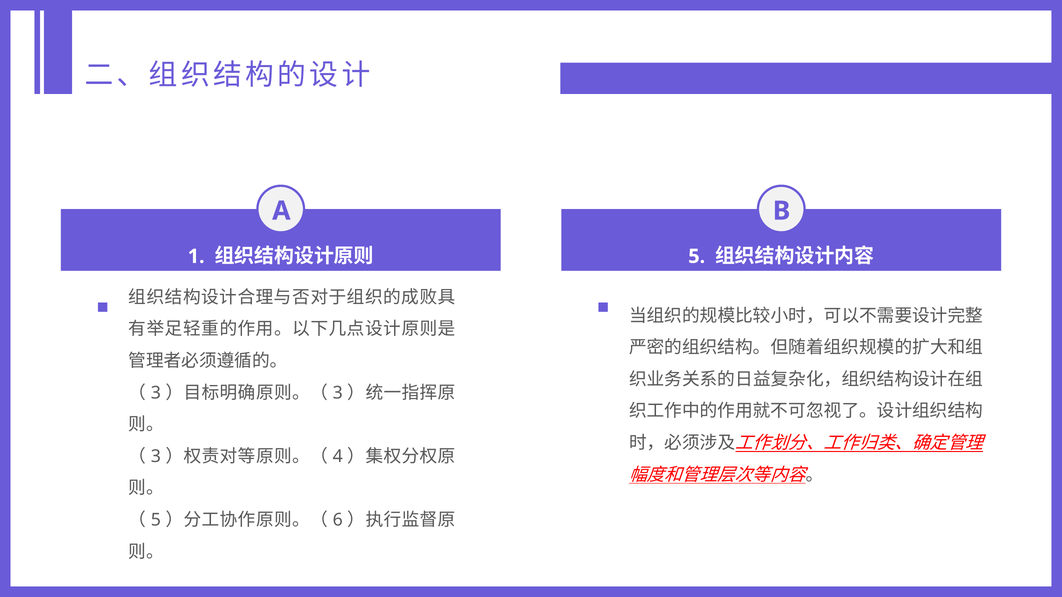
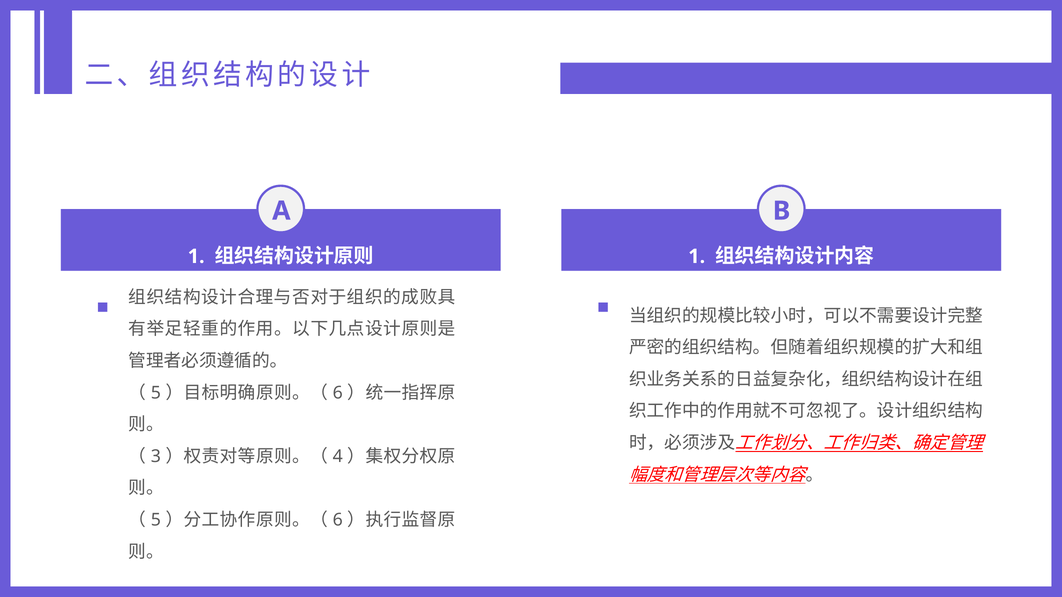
5: 5 -> 1 (697, 257)
3: 3 -> 5 (156, 393)
3: 3 -> 6 (338, 393)
